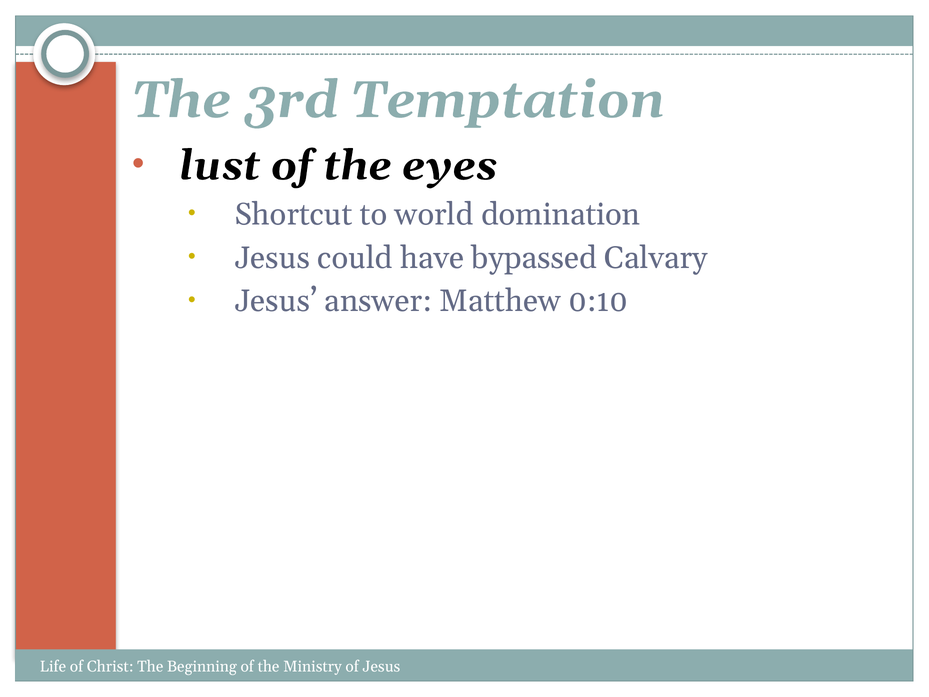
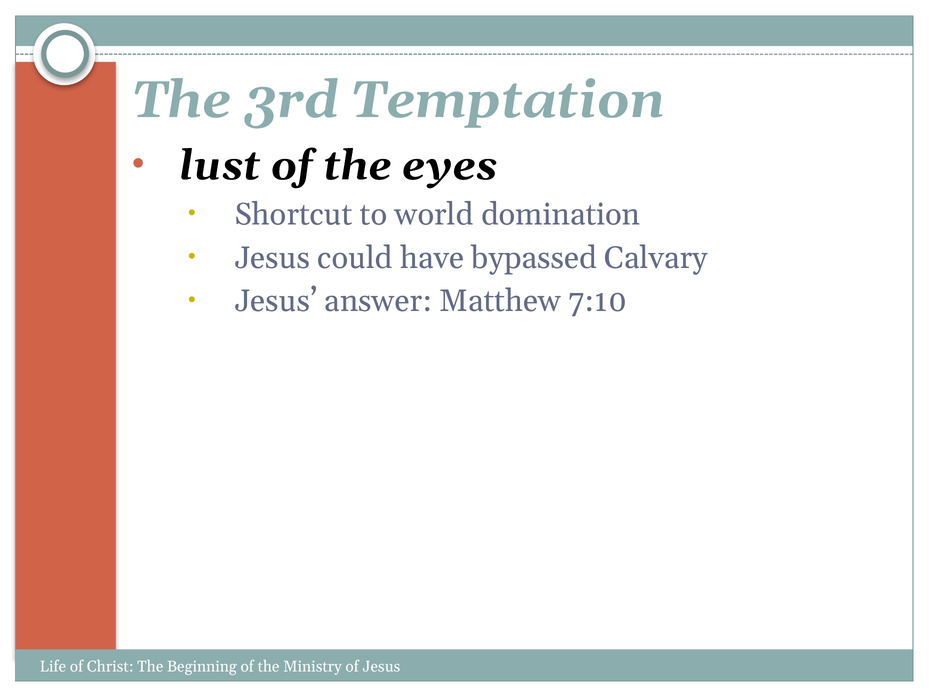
0:10: 0:10 -> 7:10 (598, 301)
